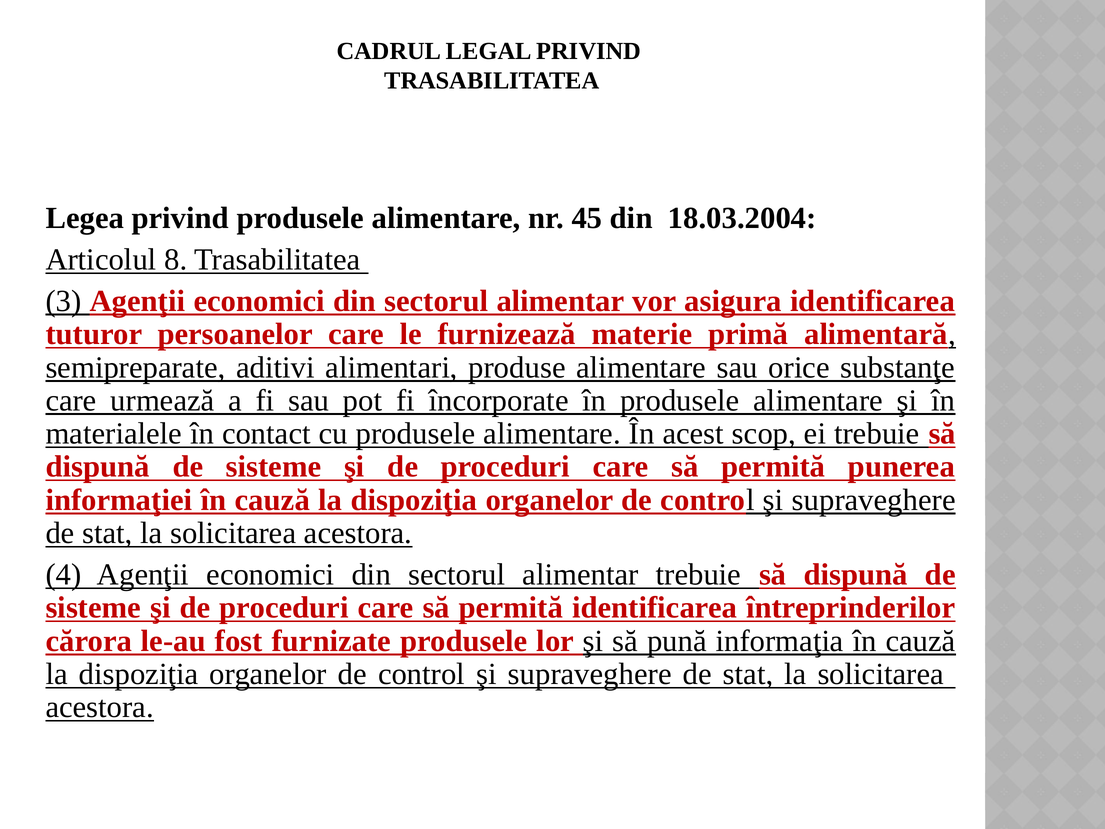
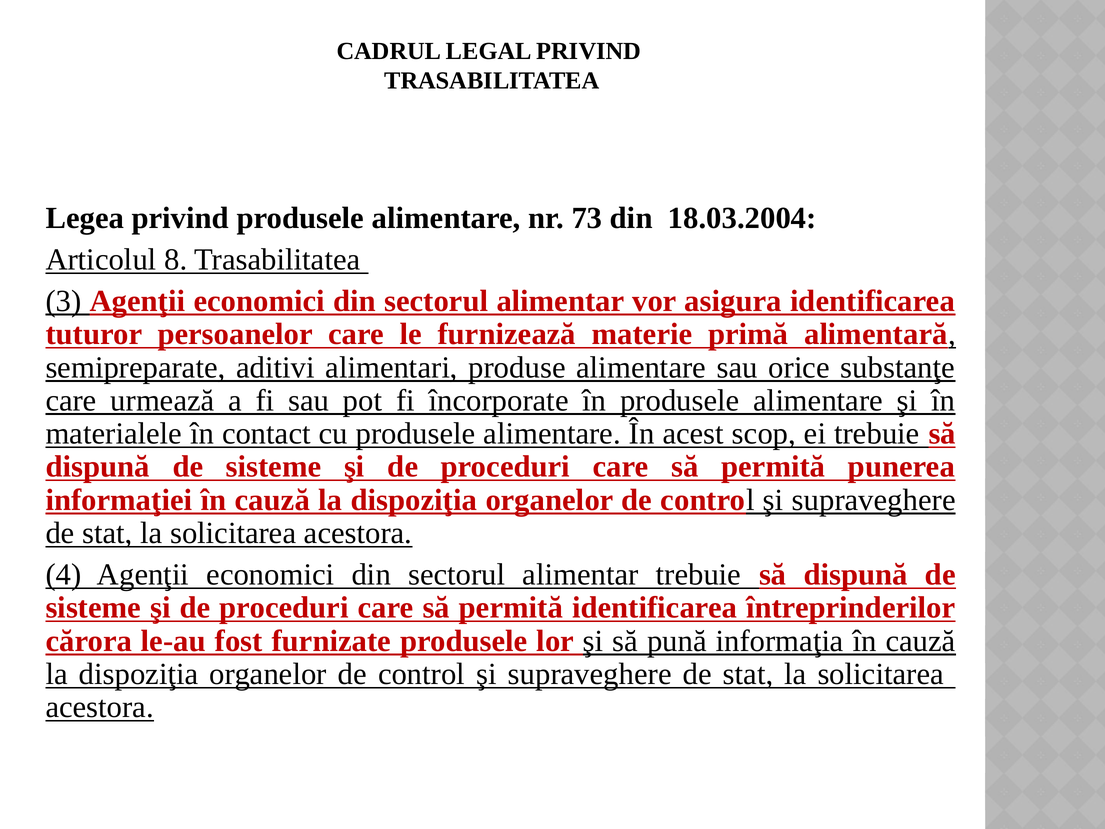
45: 45 -> 73 (587, 218)
